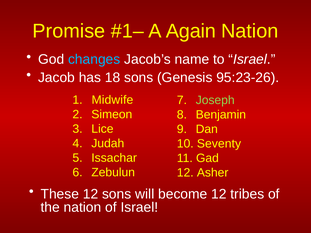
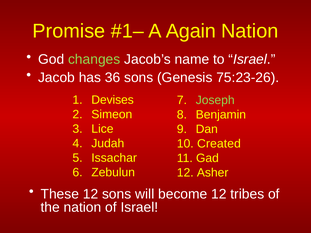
changes colour: light blue -> light green (94, 59)
18: 18 -> 36 (113, 78)
95:23-26: 95:23-26 -> 75:23-26 (248, 78)
Midwife: Midwife -> Devises (113, 100)
Seventy: Seventy -> Created (219, 144)
